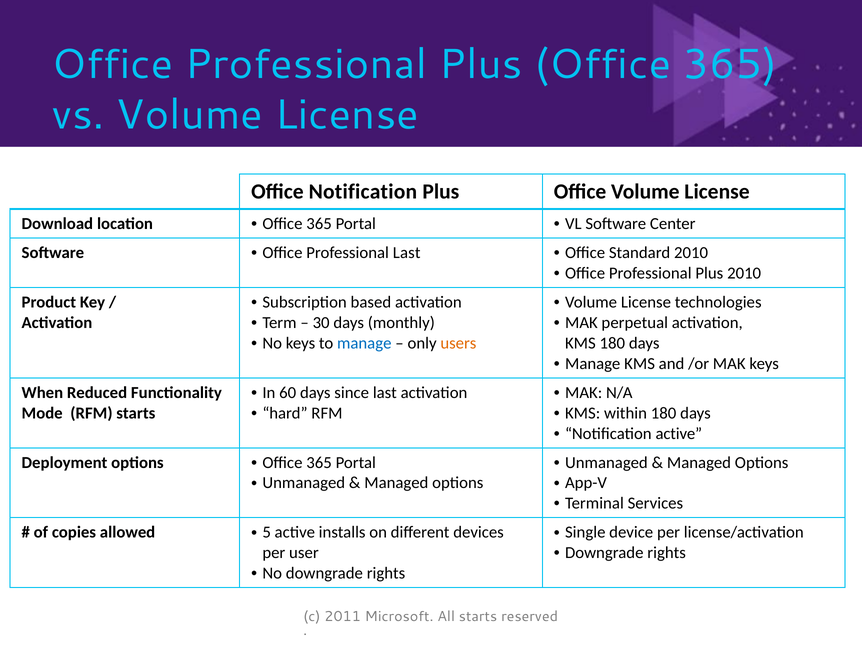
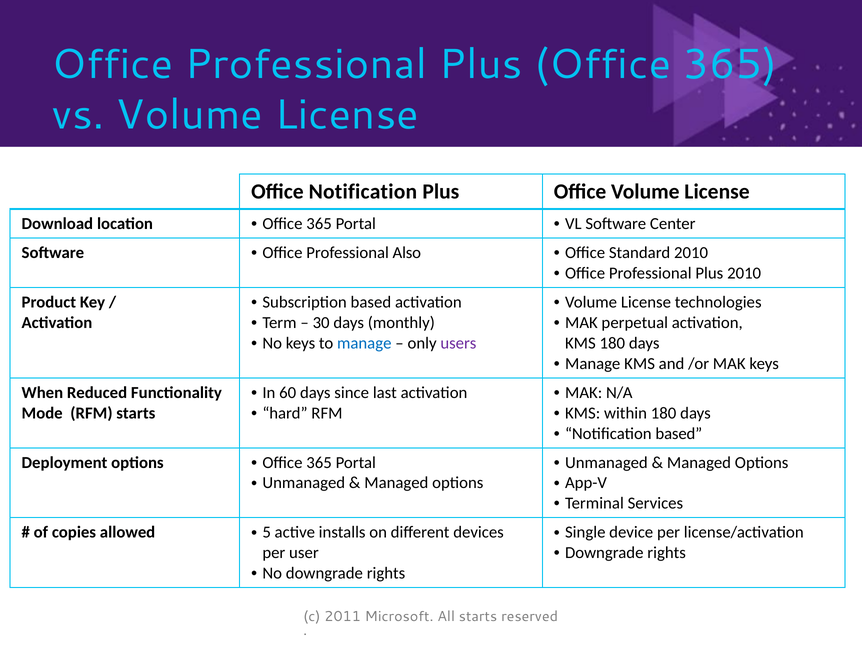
Professional Last: Last -> Also (407, 253)
users colour: orange -> purple (458, 343)
Notification active: active -> based (679, 433)
